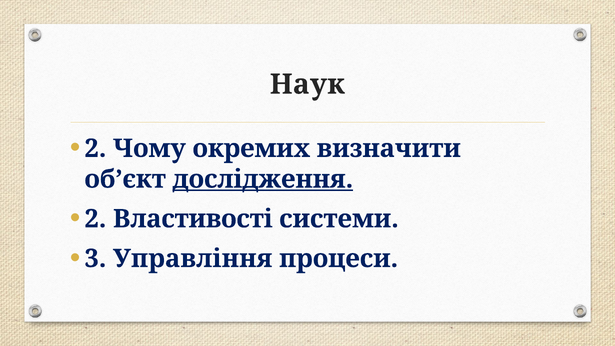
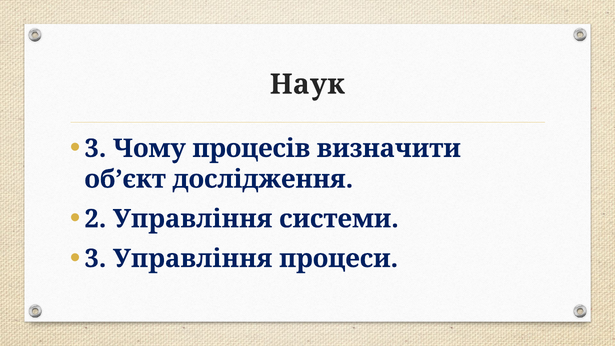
2: 2 -> 3 (95, 148)
окремих: окремих -> процесів (251, 148)
дослідження underline: present -> none (263, 179)
2 Властивості: Властивості -> Управління (193, 219)
